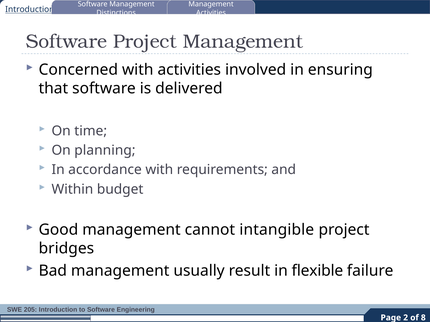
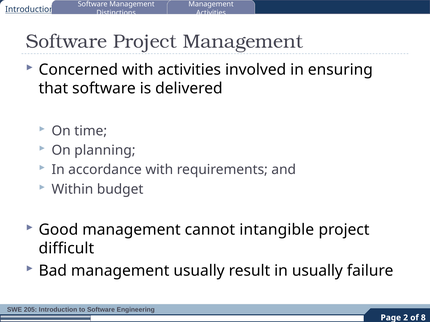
bridges: bridges -> difficult (66, 249)
in flexible: flexible -> usually (317, 271)
